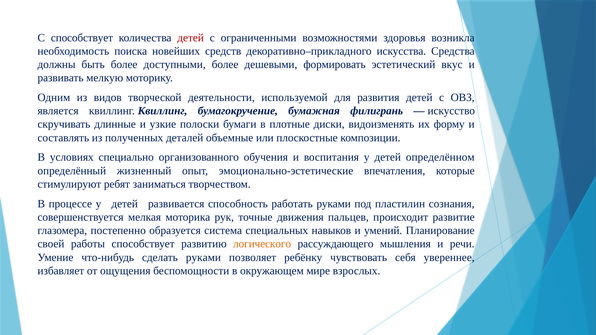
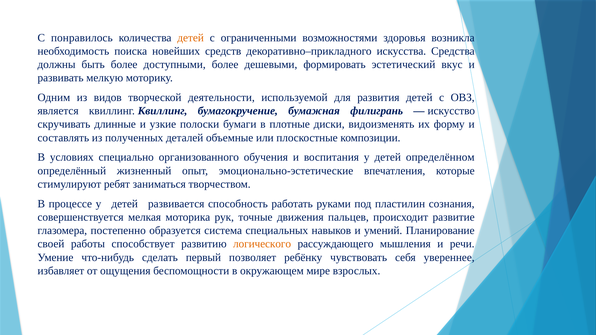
С способствует: способствует -> понравилось (82, 38)
детей colour: red -> orange (191, 38)
сделать руками: руками -> первый (203, 258)
